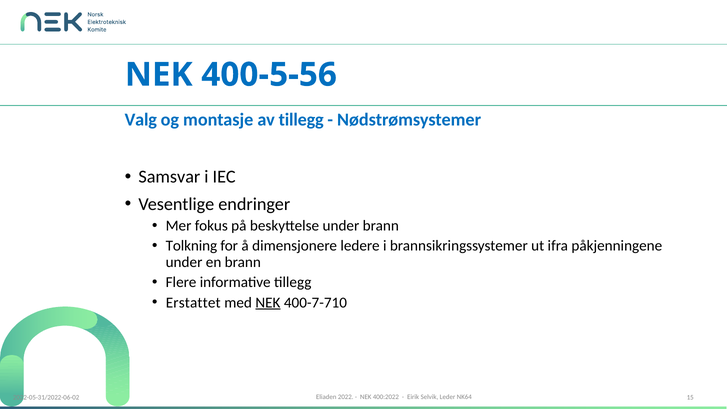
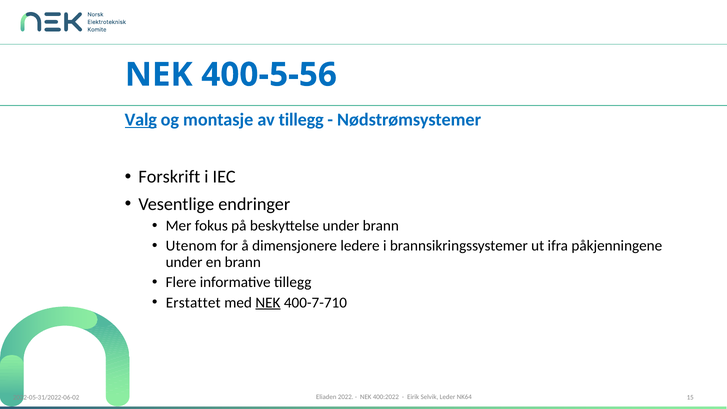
Valg underline: none -> present (141, 120)
Samsvar: Samsvar -> Forskrift (169, 177)
Tolkning: Tolkning -> Utenom (191, 246)
